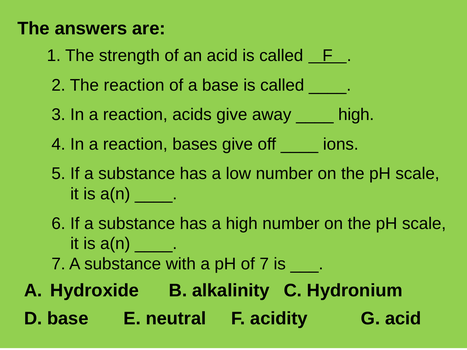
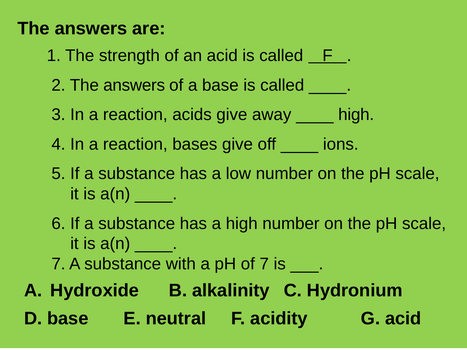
2 The reaction: reaction -> answers (134, 85)
